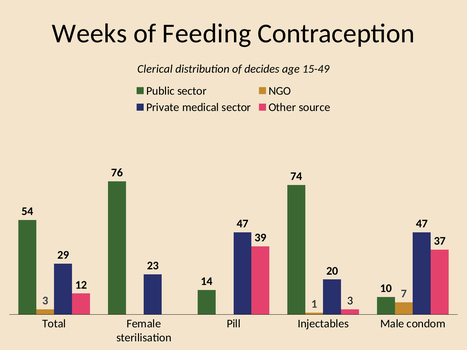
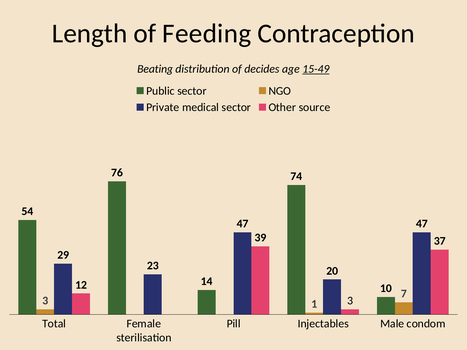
Weeks: Weeks -> Length (90, 34)
Clerical: Clerical -> Beating (155, 69)
15-49 underline: none -> present (316, 69)
